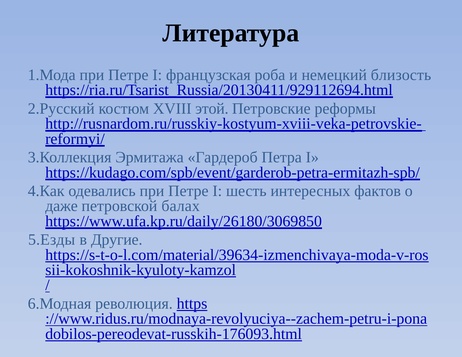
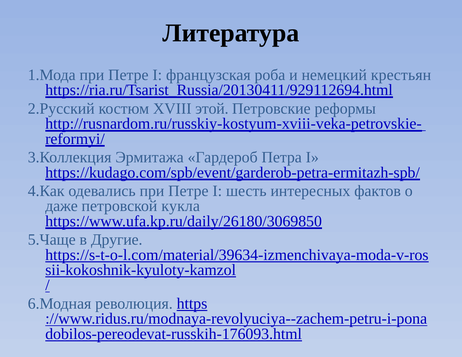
близость: близость -> крестьян (401, 75)
балах: балах -> кукла (181, 206)
5.Езды: 5.Езды -> 5.Чаще (52, 240)
